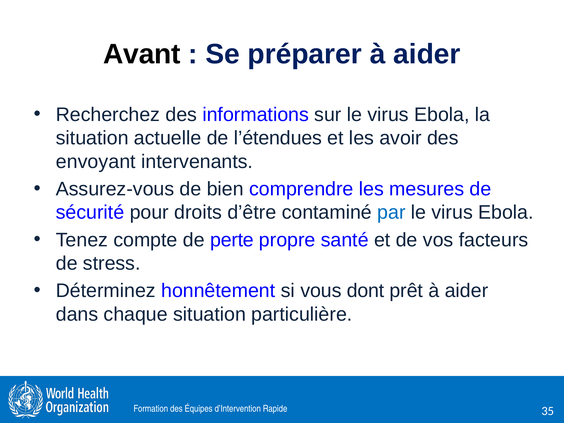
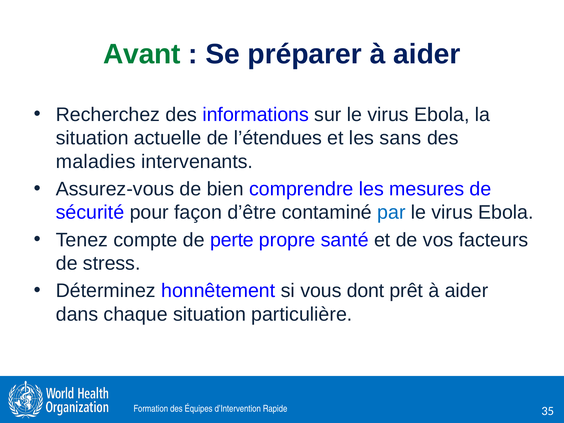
Avant colour: black -> green (142, 54)
avoir: avoir -> sans (400, 138)
envoyant: envoyant -> maladies (96, 162)
droits: droits -> façon (198, 213)
